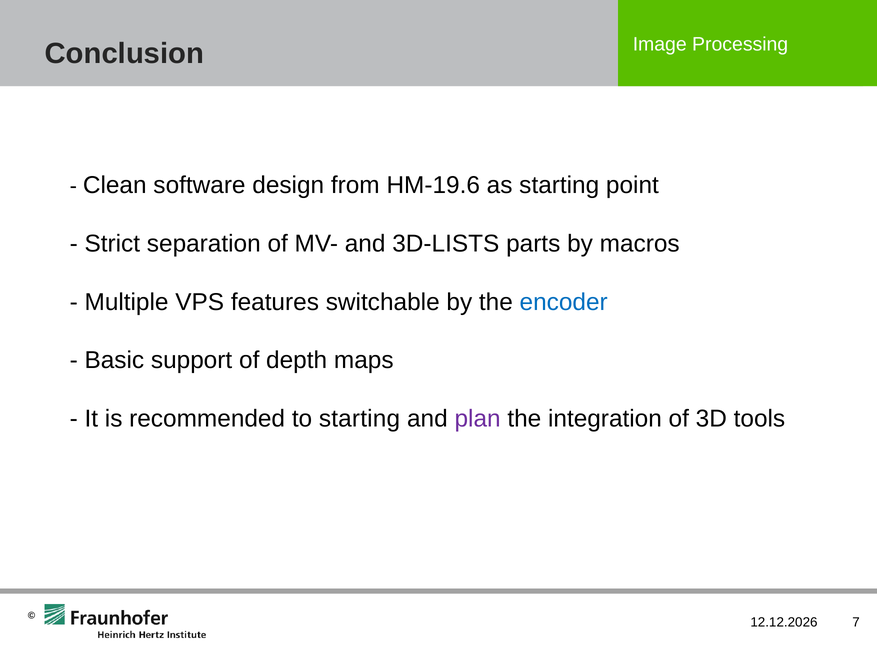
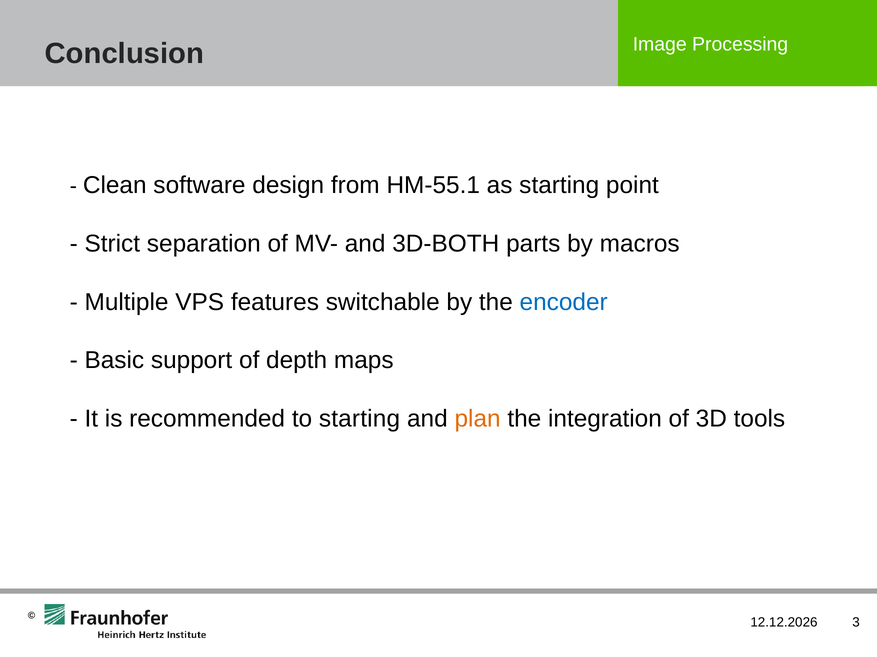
HM-19.6: HM-19.6 -> HM-55.1 (433, 185)
3D-LISTS: 3D-LISTS -> 3D-BOTH (446, 244)
plan colour: purple -> orange (478, 419)
7: 7 -> 3 (856, 623)
